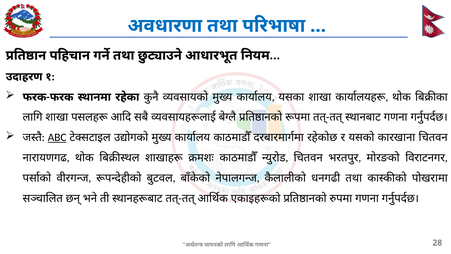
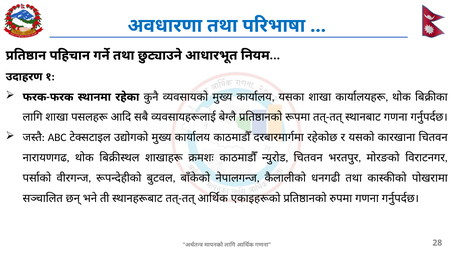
ABC underline: present -> none (57, 137)
